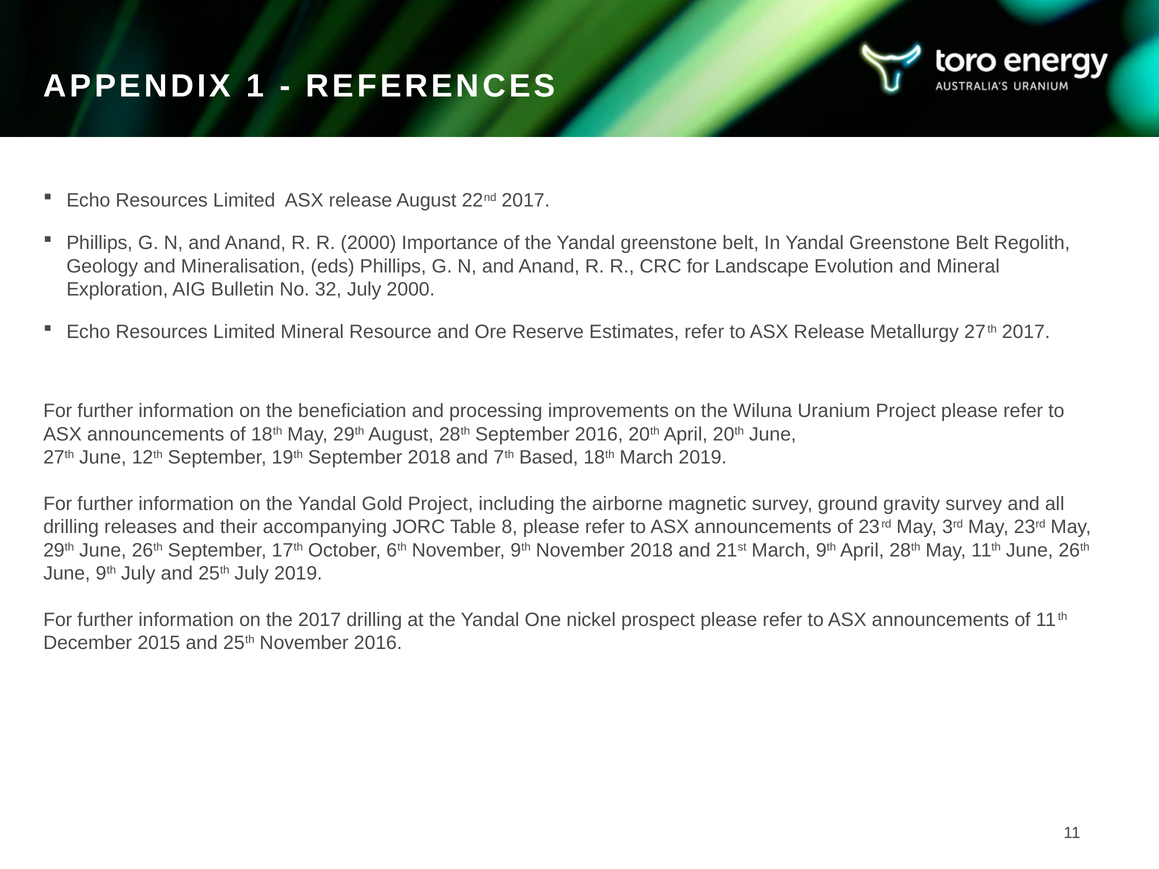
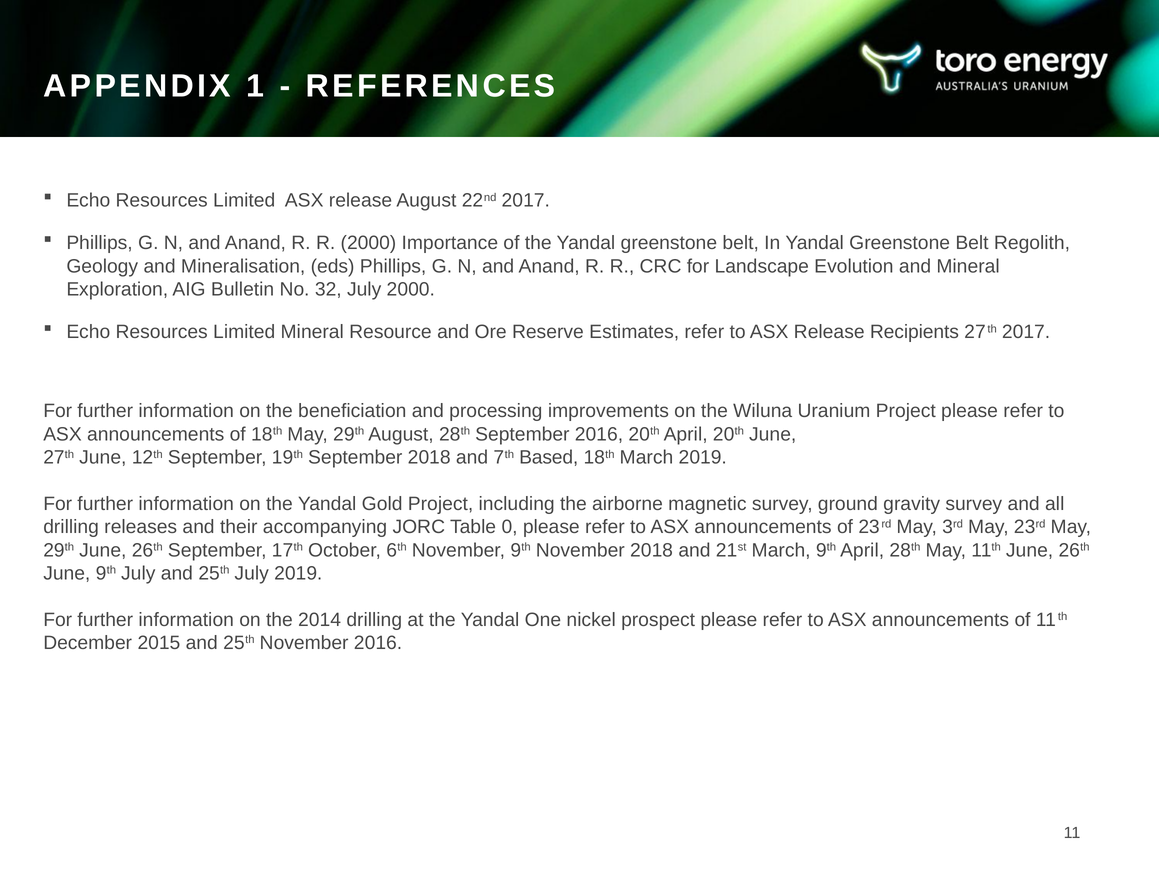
Metallurgy: Metallurgy -> Recipients (914, 332)
8: 8 -> 0 (510, 527)
the 2017: 2017 -> 2014 (320, 620)
